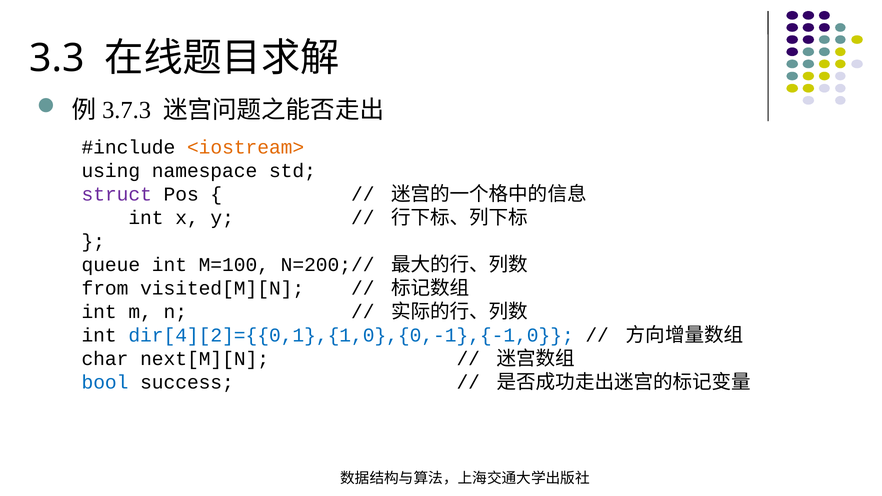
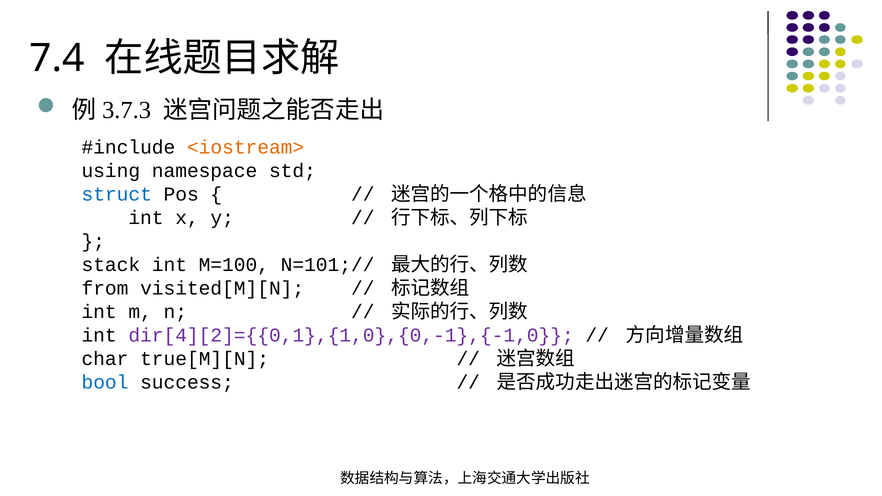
3.3: 3.3 -> 7.4 (57, 58)
struct colour: purple -> blue (117, 194)
queue: queue -> stack (111, 265)
N=200;//: N=200;// -> N=101;// (328, 265)
dir[4][2]={{0,1},{1,0},{0,-1},{-1,0 colour: blue -> purple (351, 336)
next[M][N: next[M][N -> true[M][N (205, 359)
